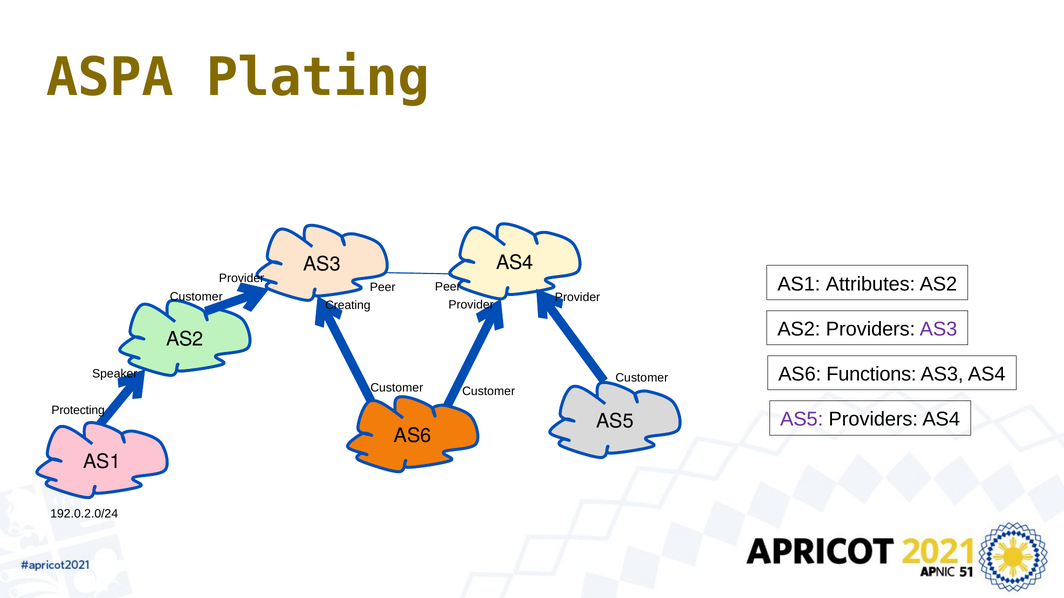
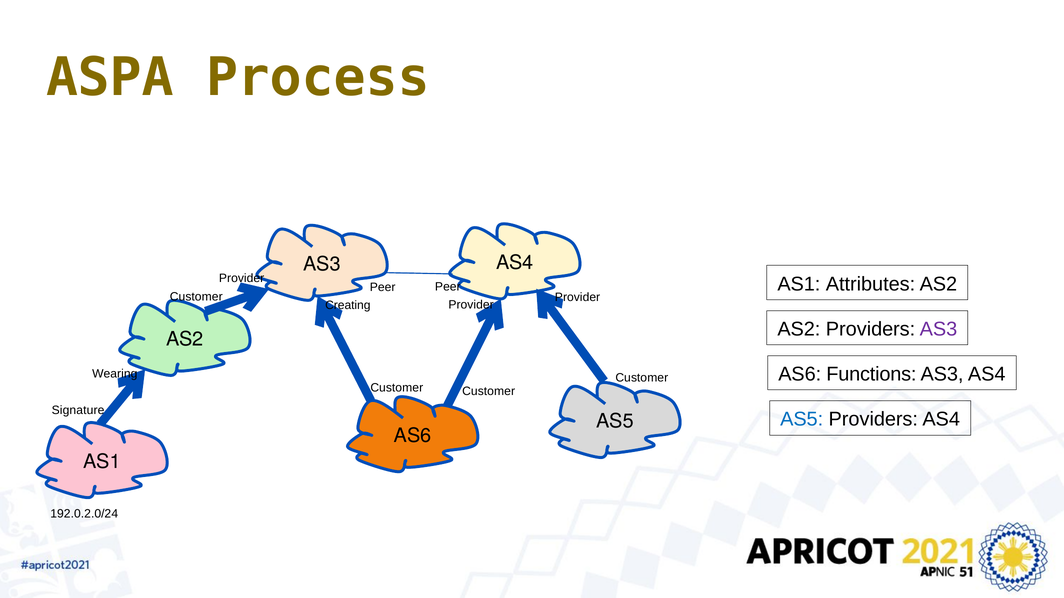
Plating: Plating -> Process (318, 78)
Speaker: Speaker -> Wearing (115, 374)
Protecting: Protecting -> Signature (78, 411)
AS5 colour: purple -> blue (802, 420)
